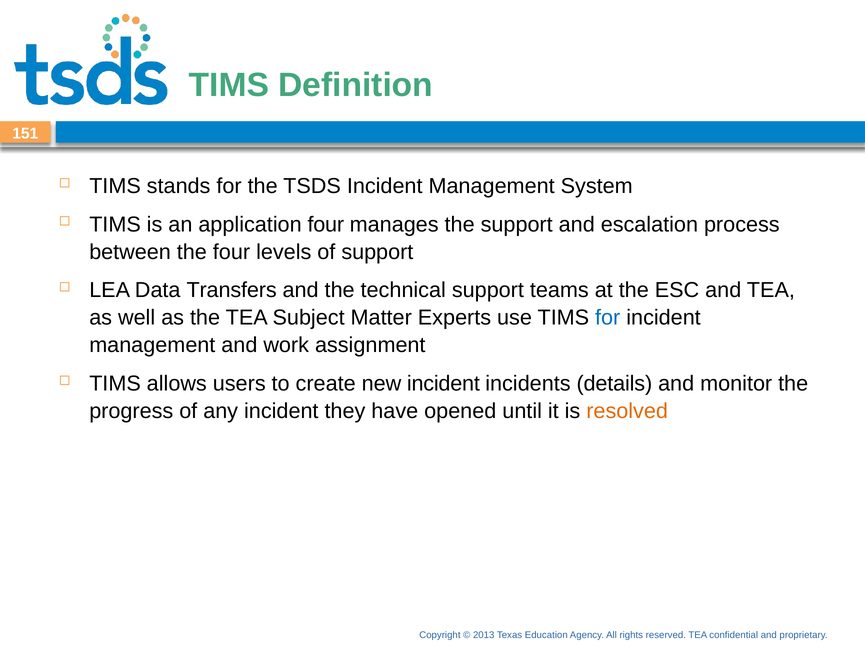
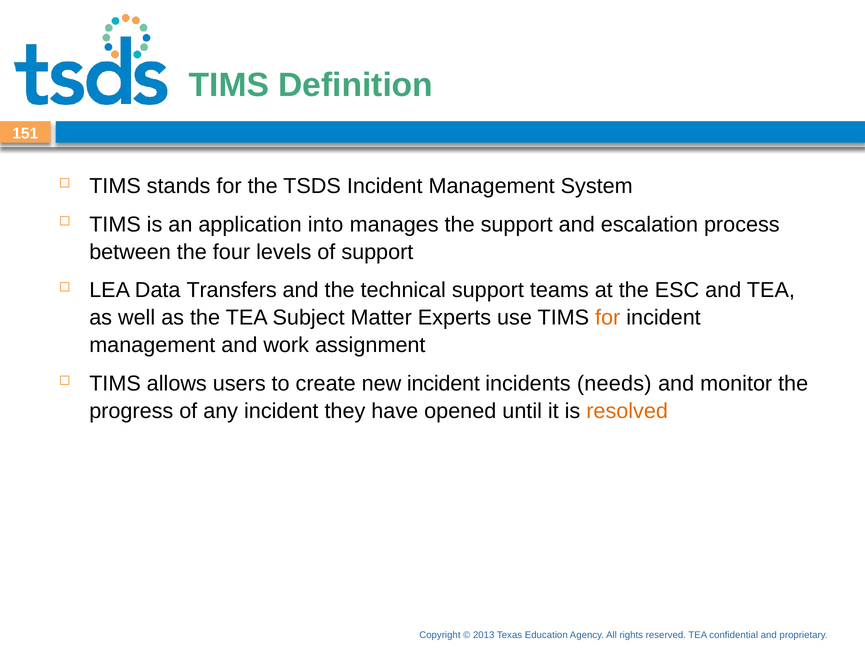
application four: four -> into (326, 224)
for colour: blue -> orange (608, 318)
details: details -> needs (614, 383)
